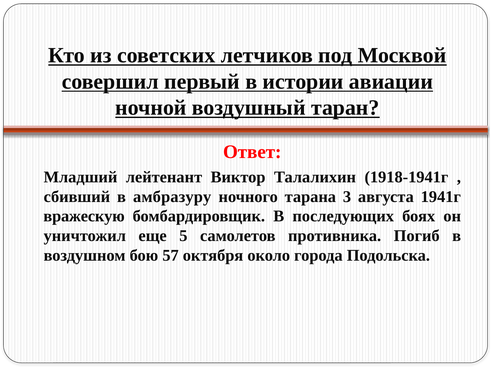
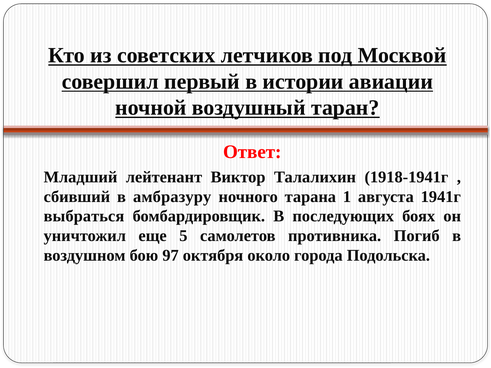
3: 3 -> 1 (347, 197)
вражескую: вражескую -> выбраться (84, 216)
57: 57 -> 97 (171, 256)
